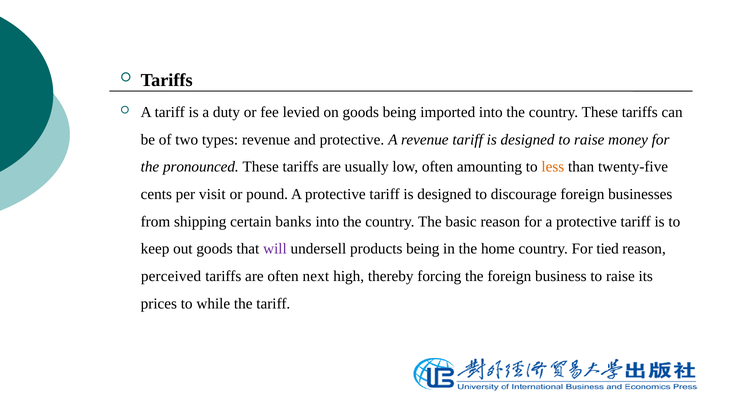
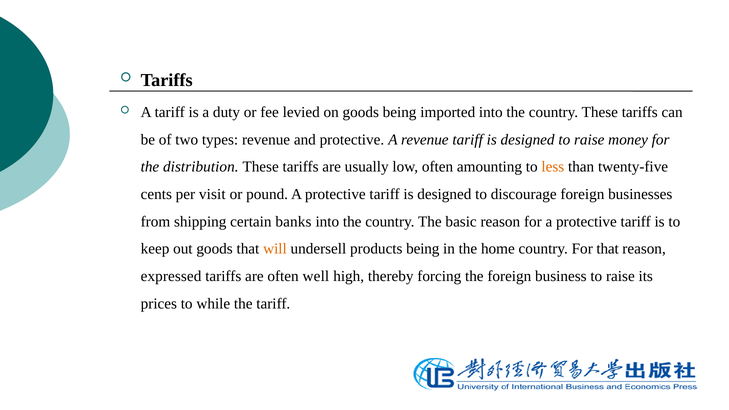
pronounced: pronounced -> distribution (201, 167)
will colour: purple -> orange (275, 249)
For tied: tied -> that (608, 249)
perceived: perceived -> expressed (171, 276)
next: next -> well (316, 276)
